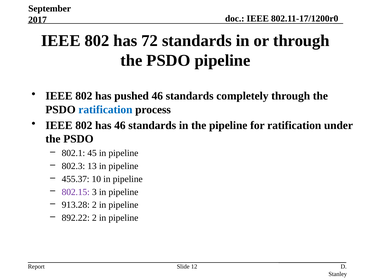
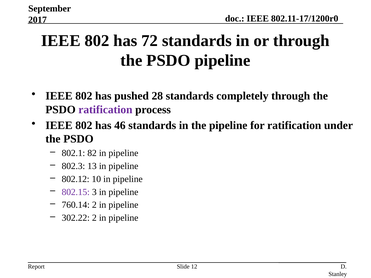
pushed 46: 46 -> 28 (157, 96)
ratification colour: blue -> purple (105, 110)
45: 45 -> 82 (92, 153)
455.37: 455.37 -> 802.12 (76, 179)
913.28: 913.28 -> 760.14 (76, 205)
892.22: 892.22 -> 302.22 (76, 218)
